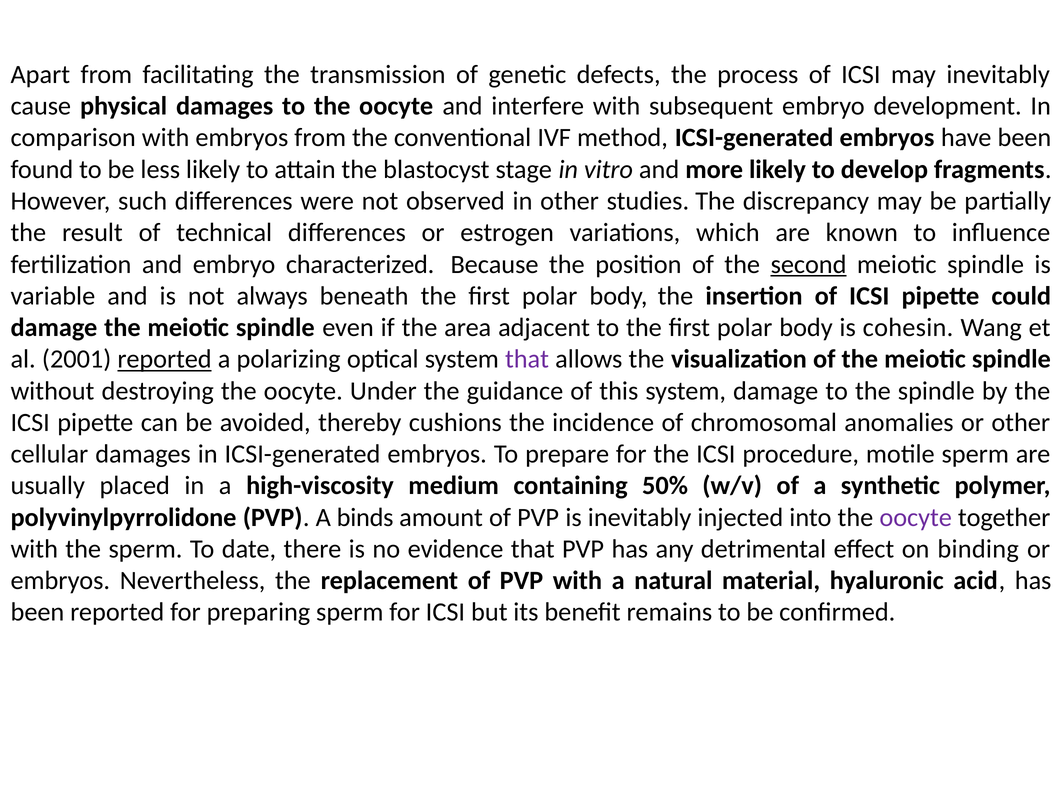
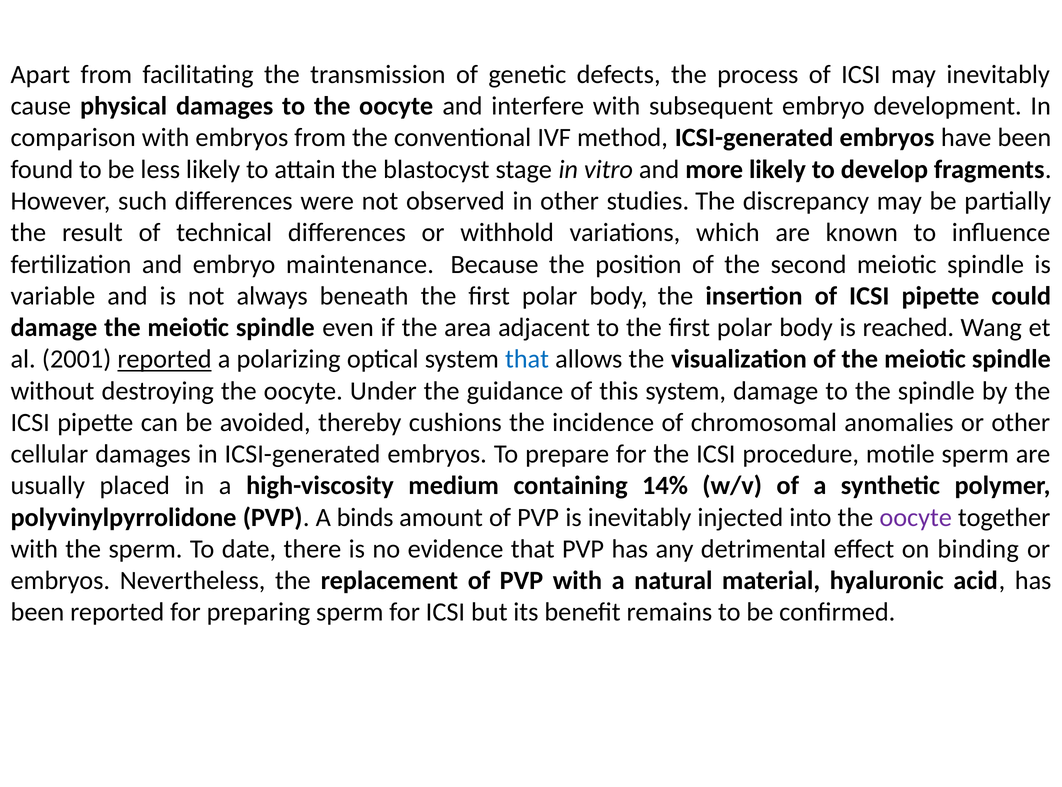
estrogen: estrogen -> withhold (507, 233)
characterized: characterized -> maintenance (360, 264)
second underline: present -> none (809, 264)
cohesin: cohesin -> reached (908, 327)
that colour: purple -> blue (527, 359)
50%: 50% -> 14% (665, 486)
